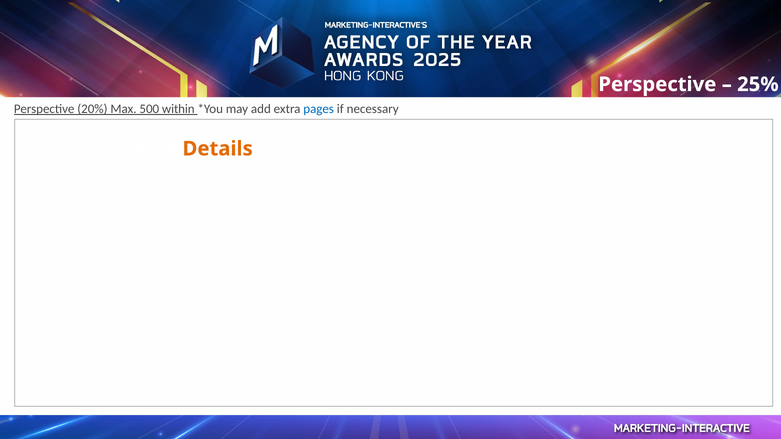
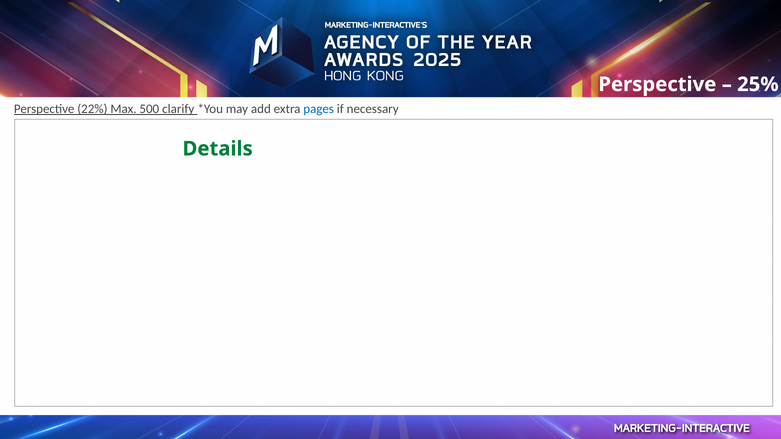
20%: 20% -> 22% (92, 109)
within: within -> clarify (178, 109)
Details colour: orange -> green (218, 149)
